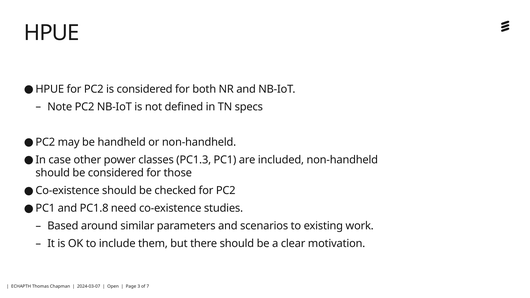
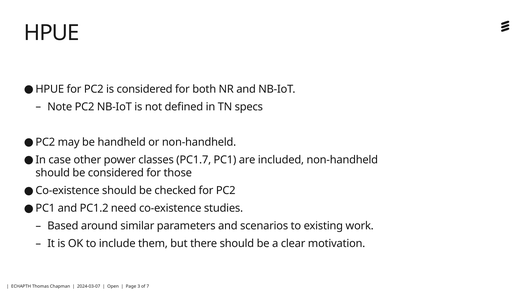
PC1.3: PC1.3 -> PC1.7 (194, 160)
PC1.8: PC1.8 -> PC1.2 (94, 208)
